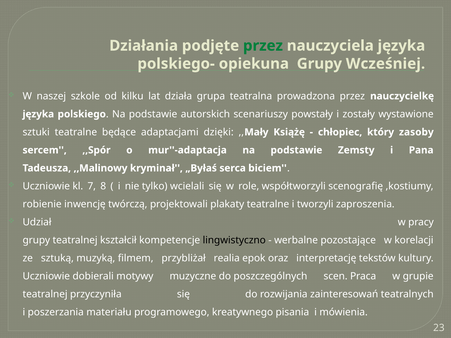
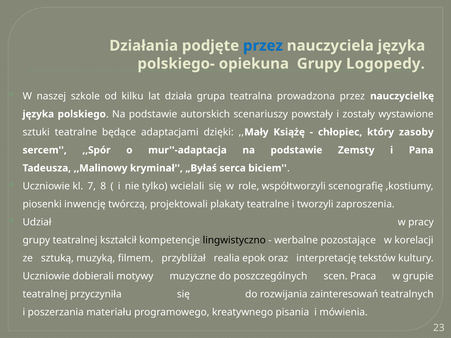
przez colour: green -> blue (263, 46)
Wcześniej: Wcześniej -> Logopedy (385, 64)
robienie: robienie -> piosenki (42, 204)
